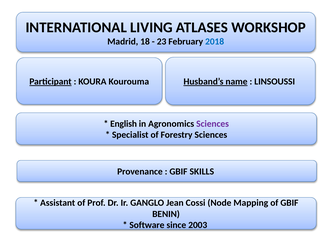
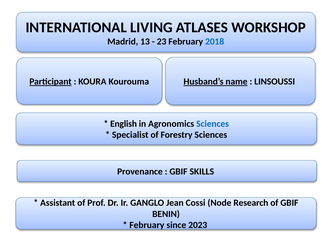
18: 18 -> 13 (145, 42)
Sciences colour: purple -> blue (213, 124)
Mapping: Mapping -> Research (251, 203)
Software: Software -> February (147, 225)
2003: 2003 -> 2023 (198, 225)
